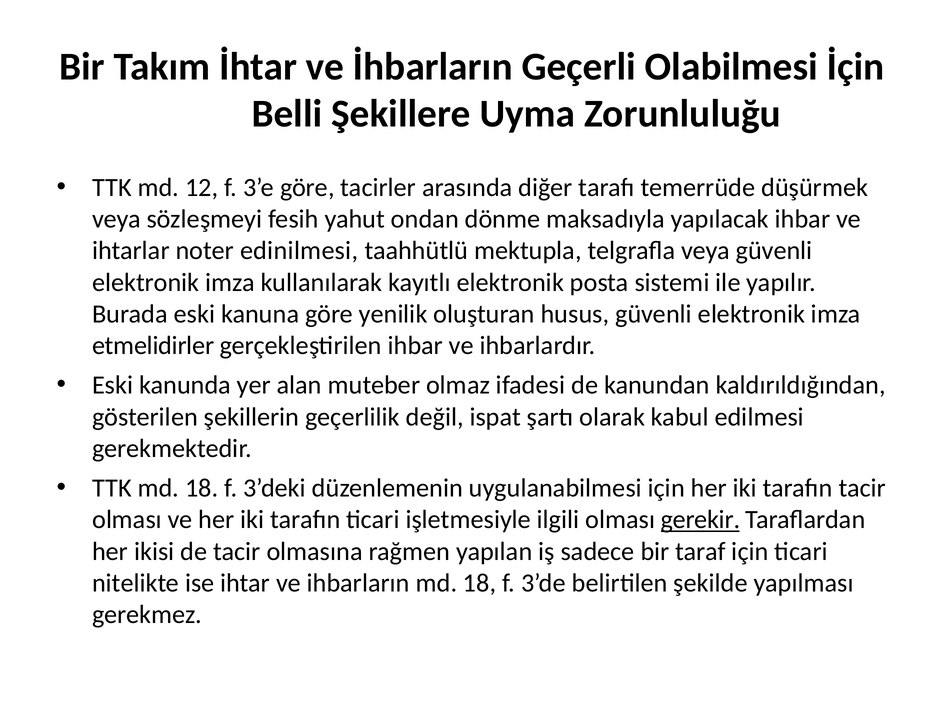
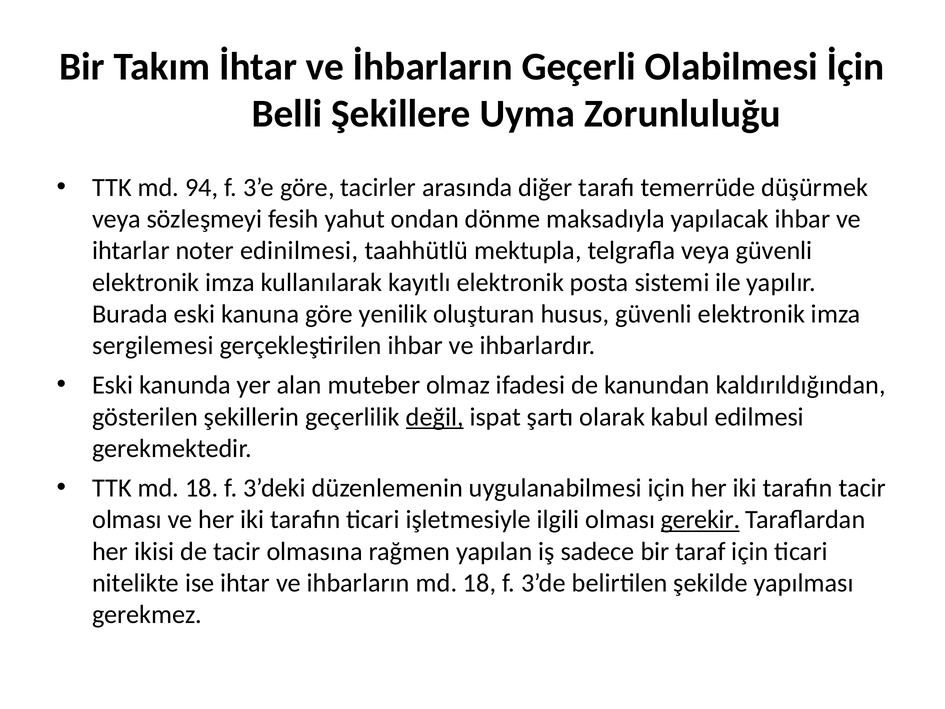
12: 12 -> 94 (202, 188)
etmelidirler: etmelidirler -> sergilemesi (153, 345)
değil underline: none -> present (435, 417)
